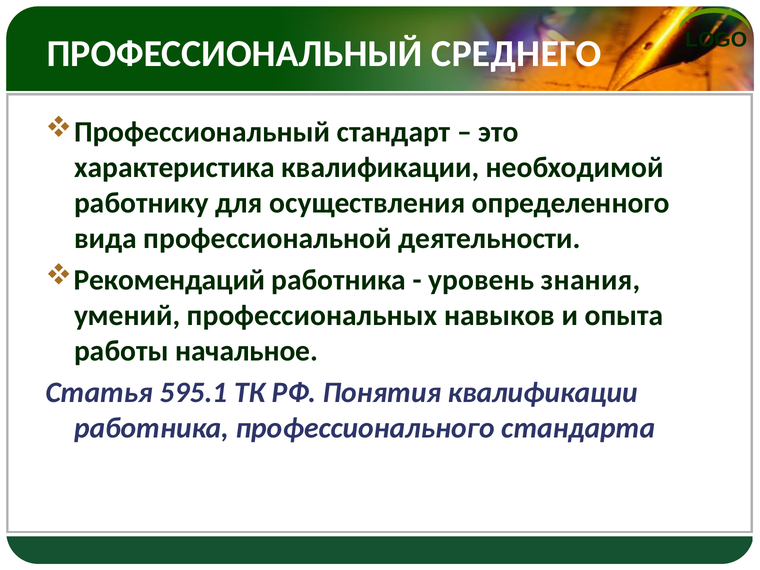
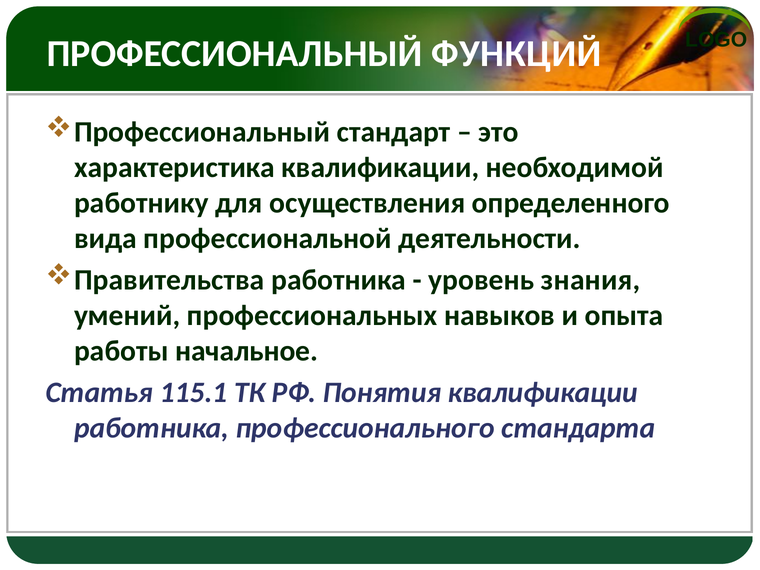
СРЕДНЕГО: СРЕДНЕГО -> ФУНКЦИЙ (516, 54)
Рекомендаций: Рекомендаций -> Правительства (169, 280)
595.1: 595.1 -> 115.1 (194, 392)
